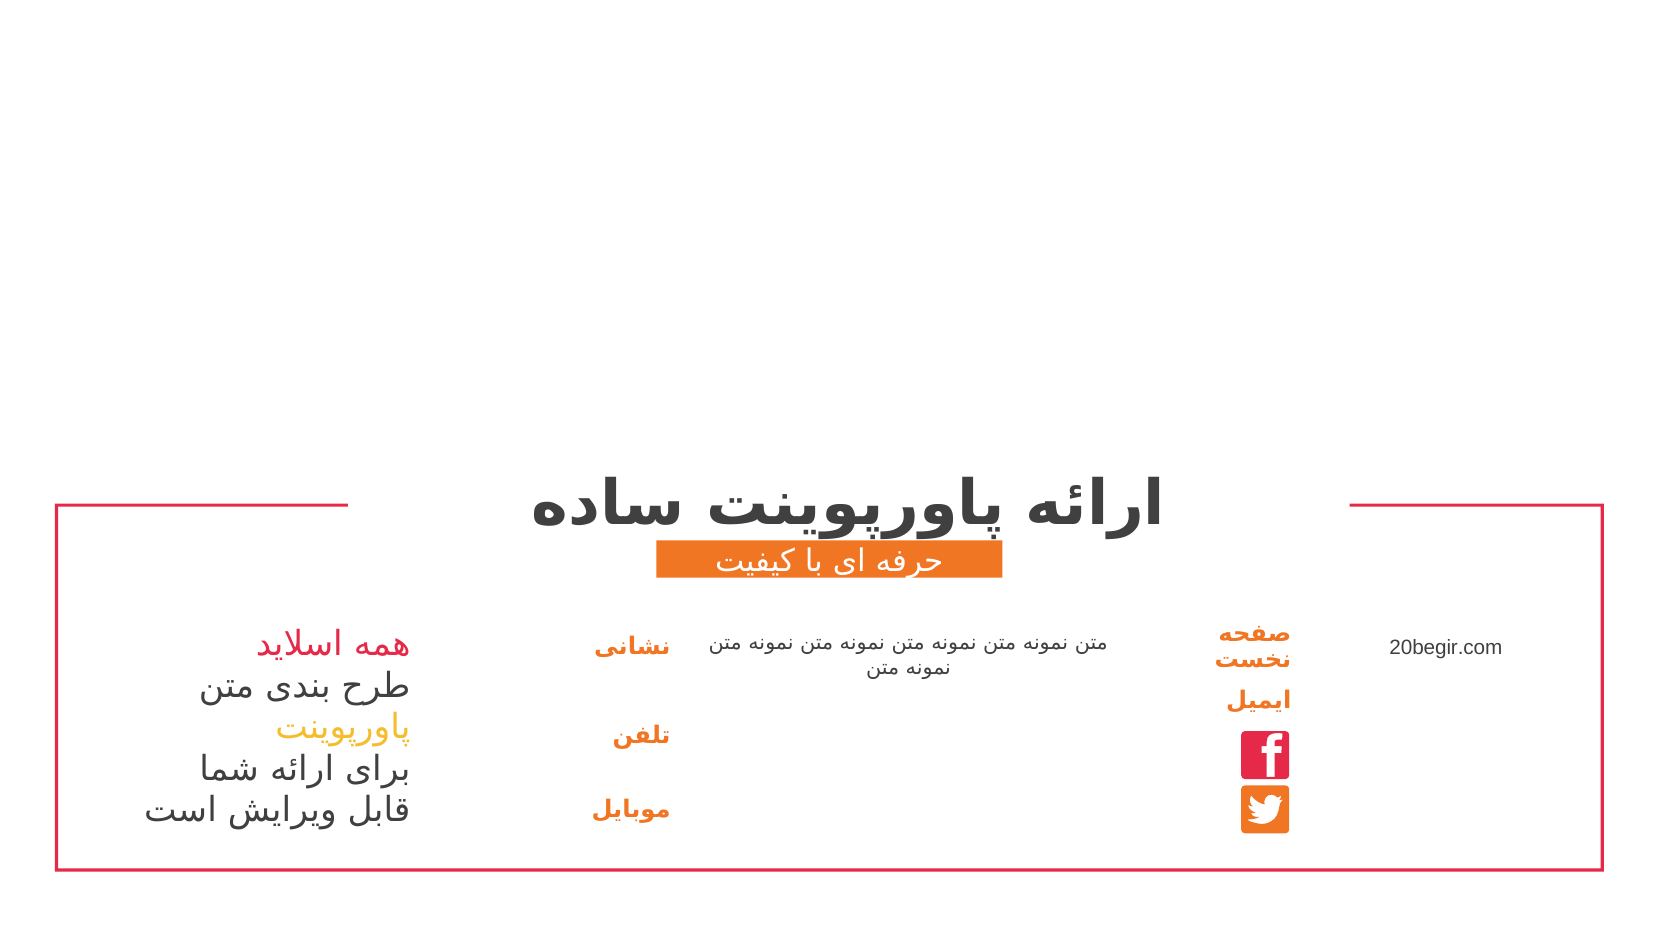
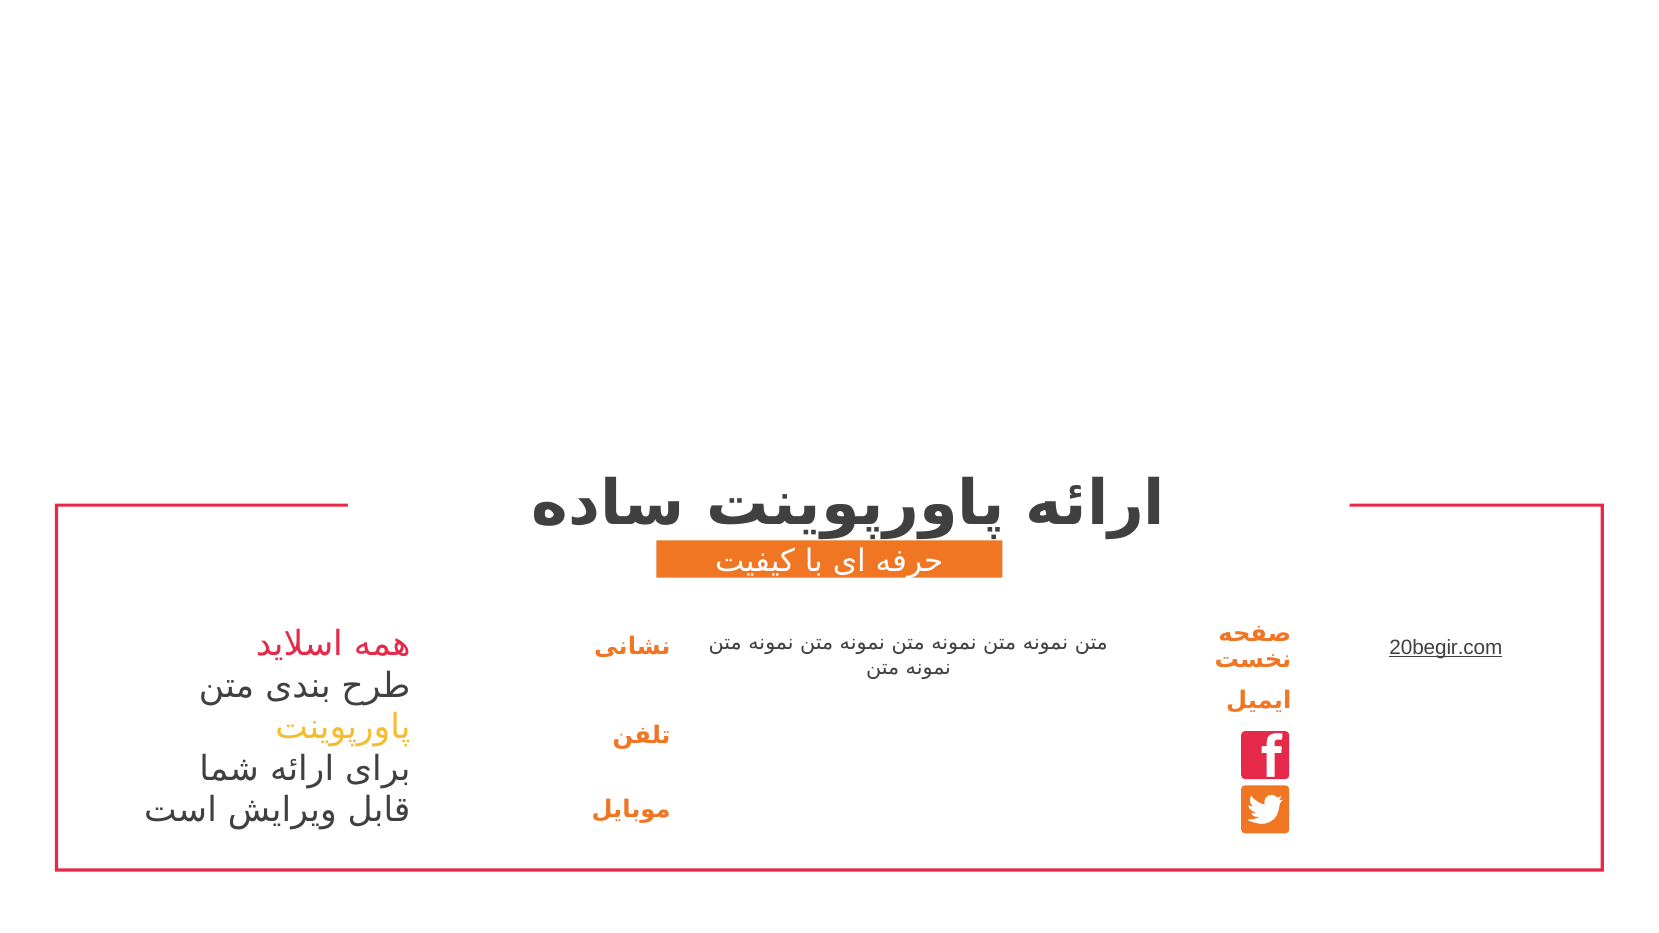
20begir.com underline: none -> present (1446, 648)
